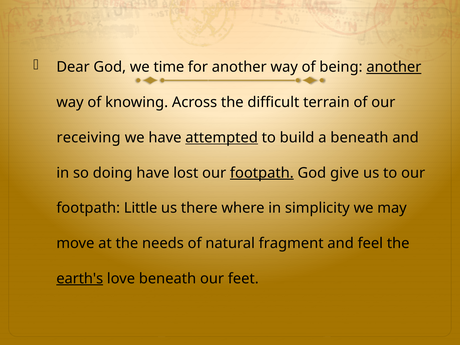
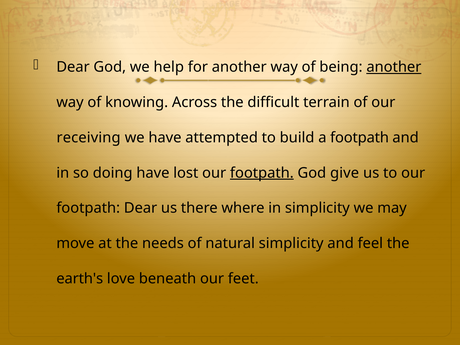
time: time -> help (169, 67)
attempted underline: present -> none (222, 138)
a beneath: beneath -> footpath (360, 138)
footpath Little: Little -> Dear (141, 208)
natural fragment: fragment -> simplicity (291, 243)
earth's underline: present -> none (80, 279)
